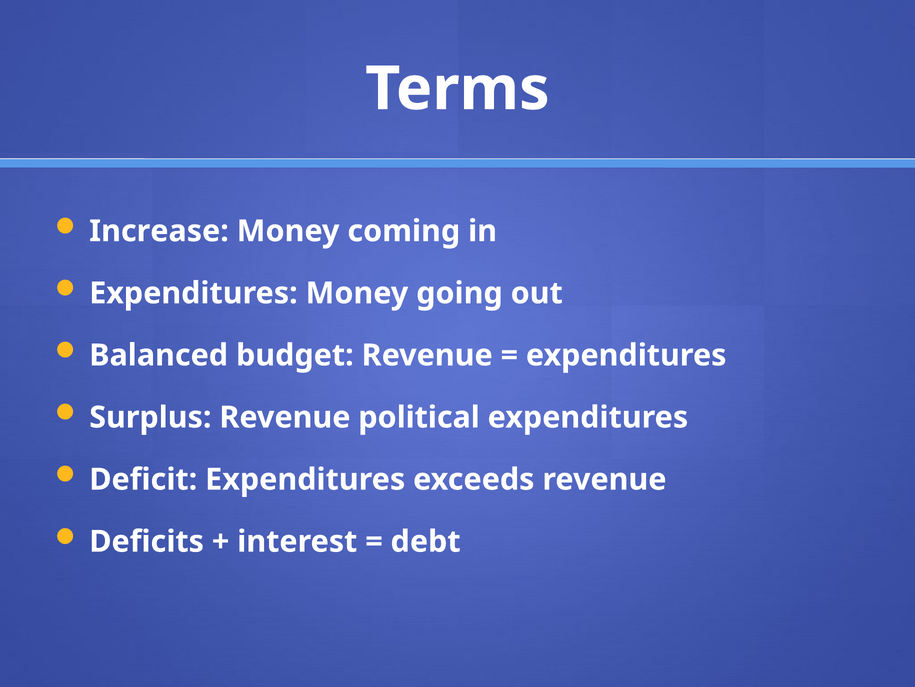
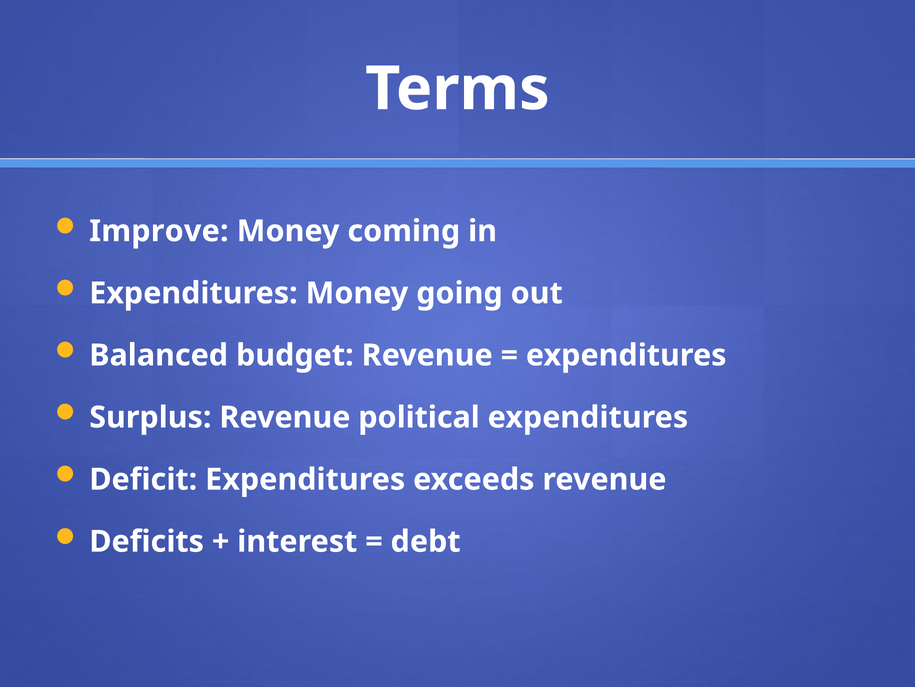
Increase: Increase -> Improve (159, 231)
